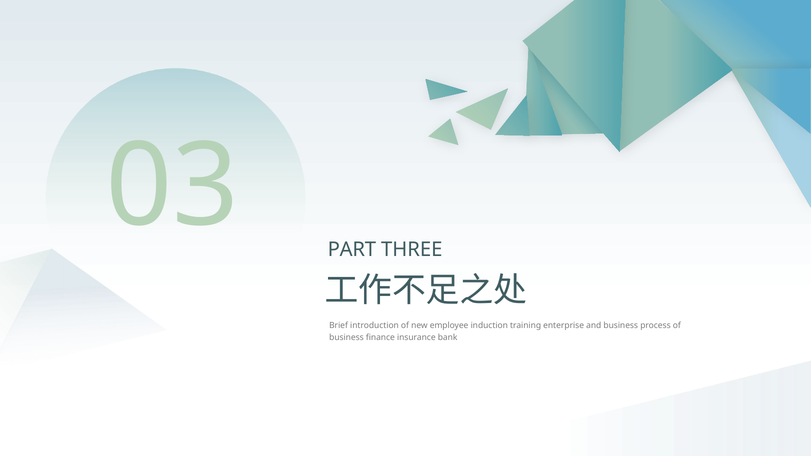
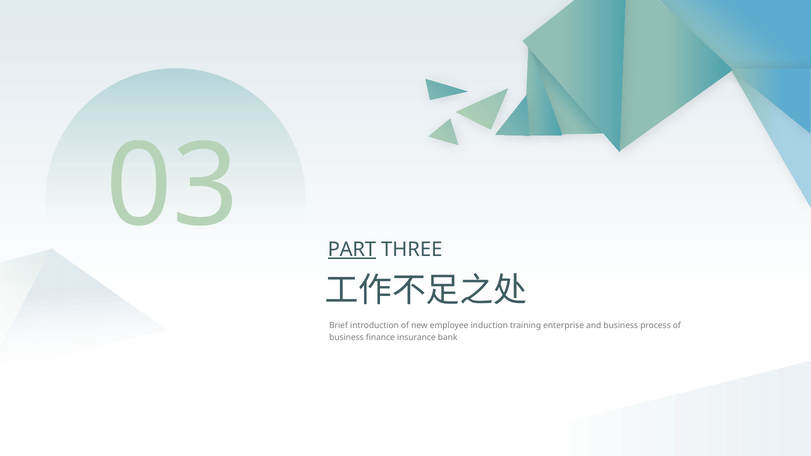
PART underline: none -> present (352, 250)
